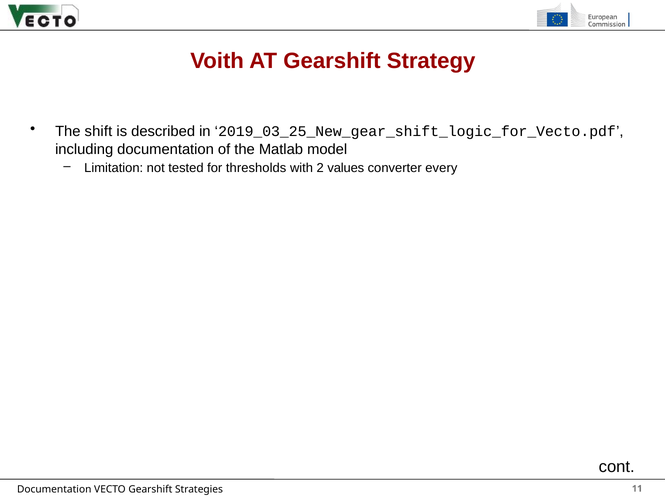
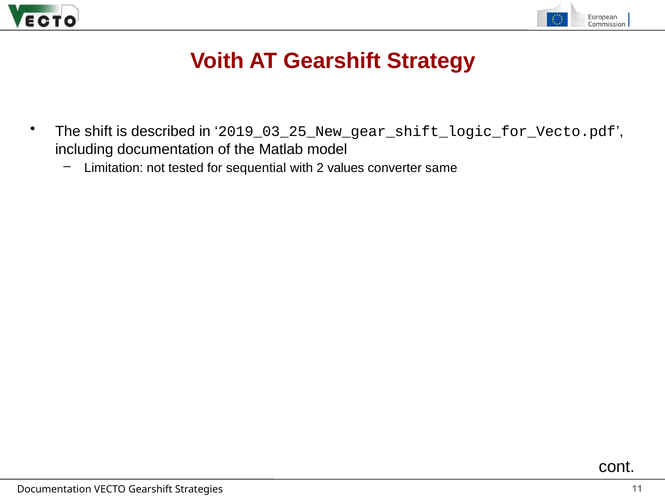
thresholds: thresholds -> sequential (256, 168)
every: every -> same (441, 168)
